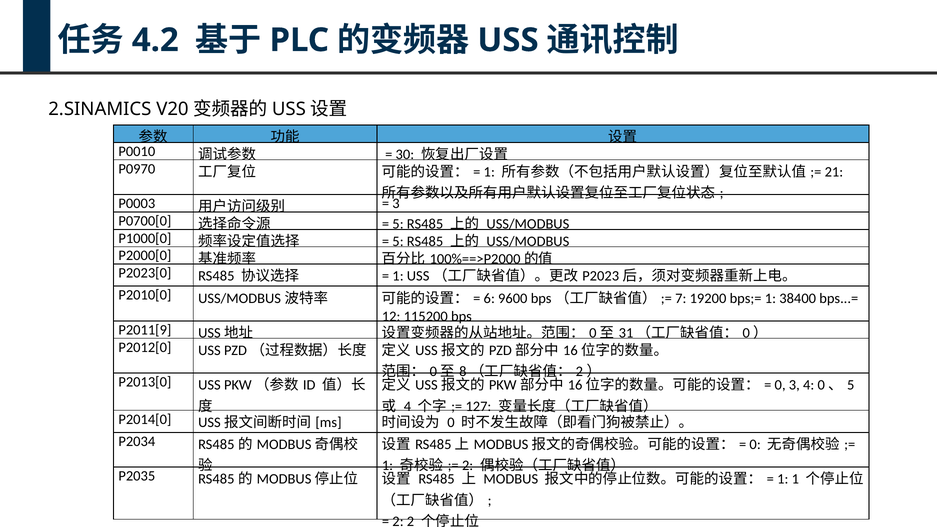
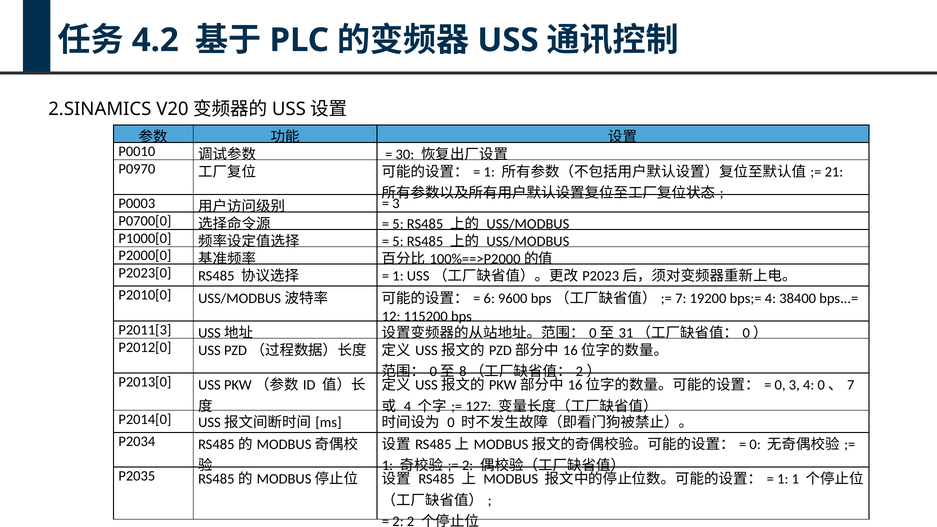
bps;= 1: 1 -> 4 (770, 298)
P2011[9: P2011[9 -> P2011[3 (145, 330)
5: 5 -> 7 (851, 385)
